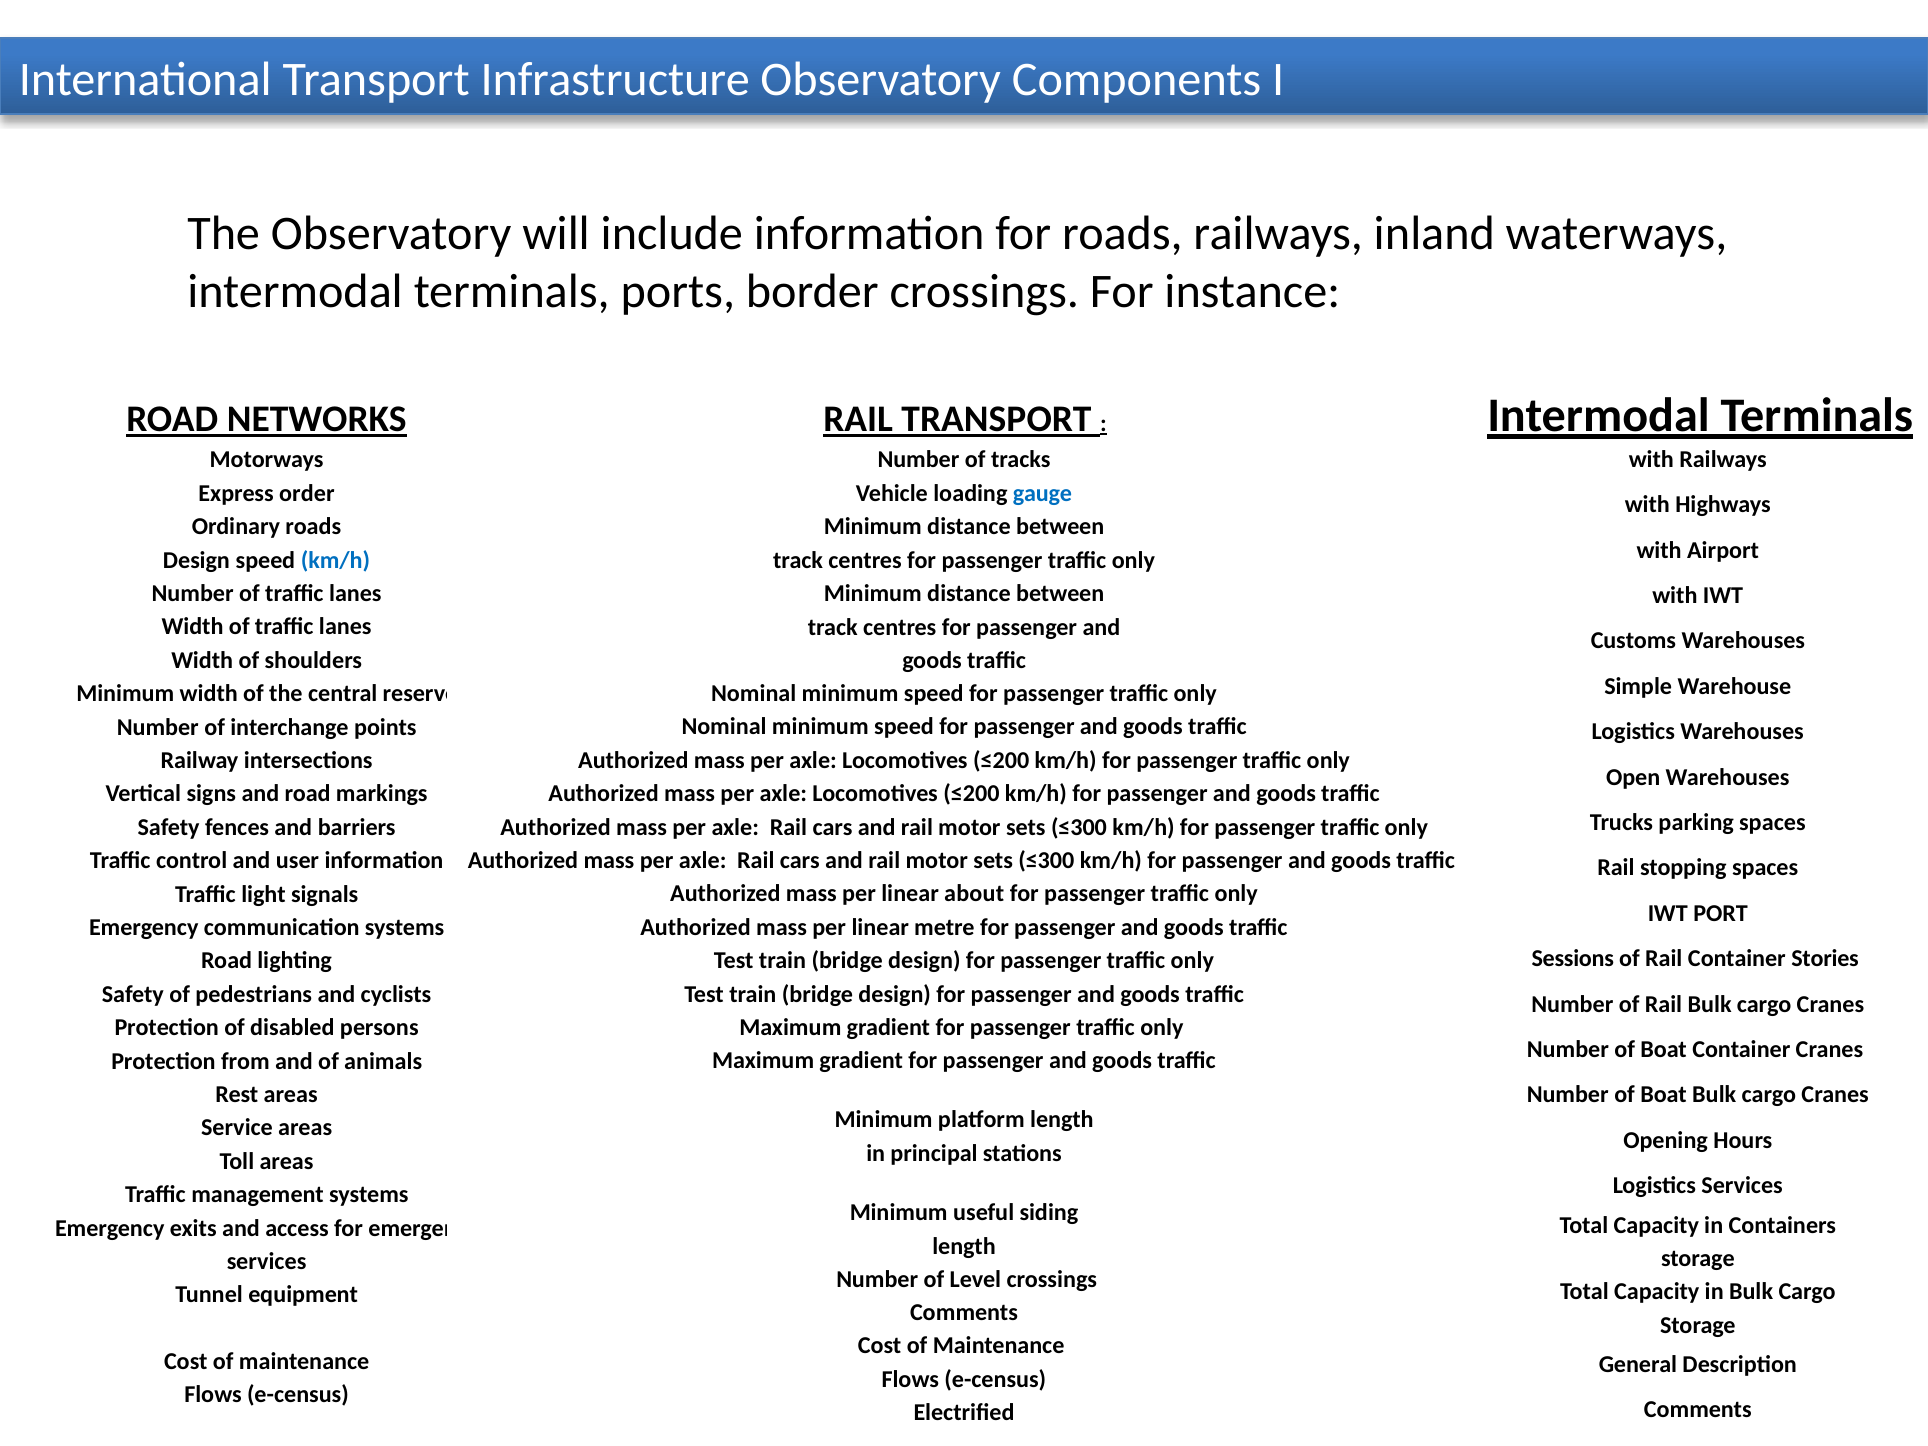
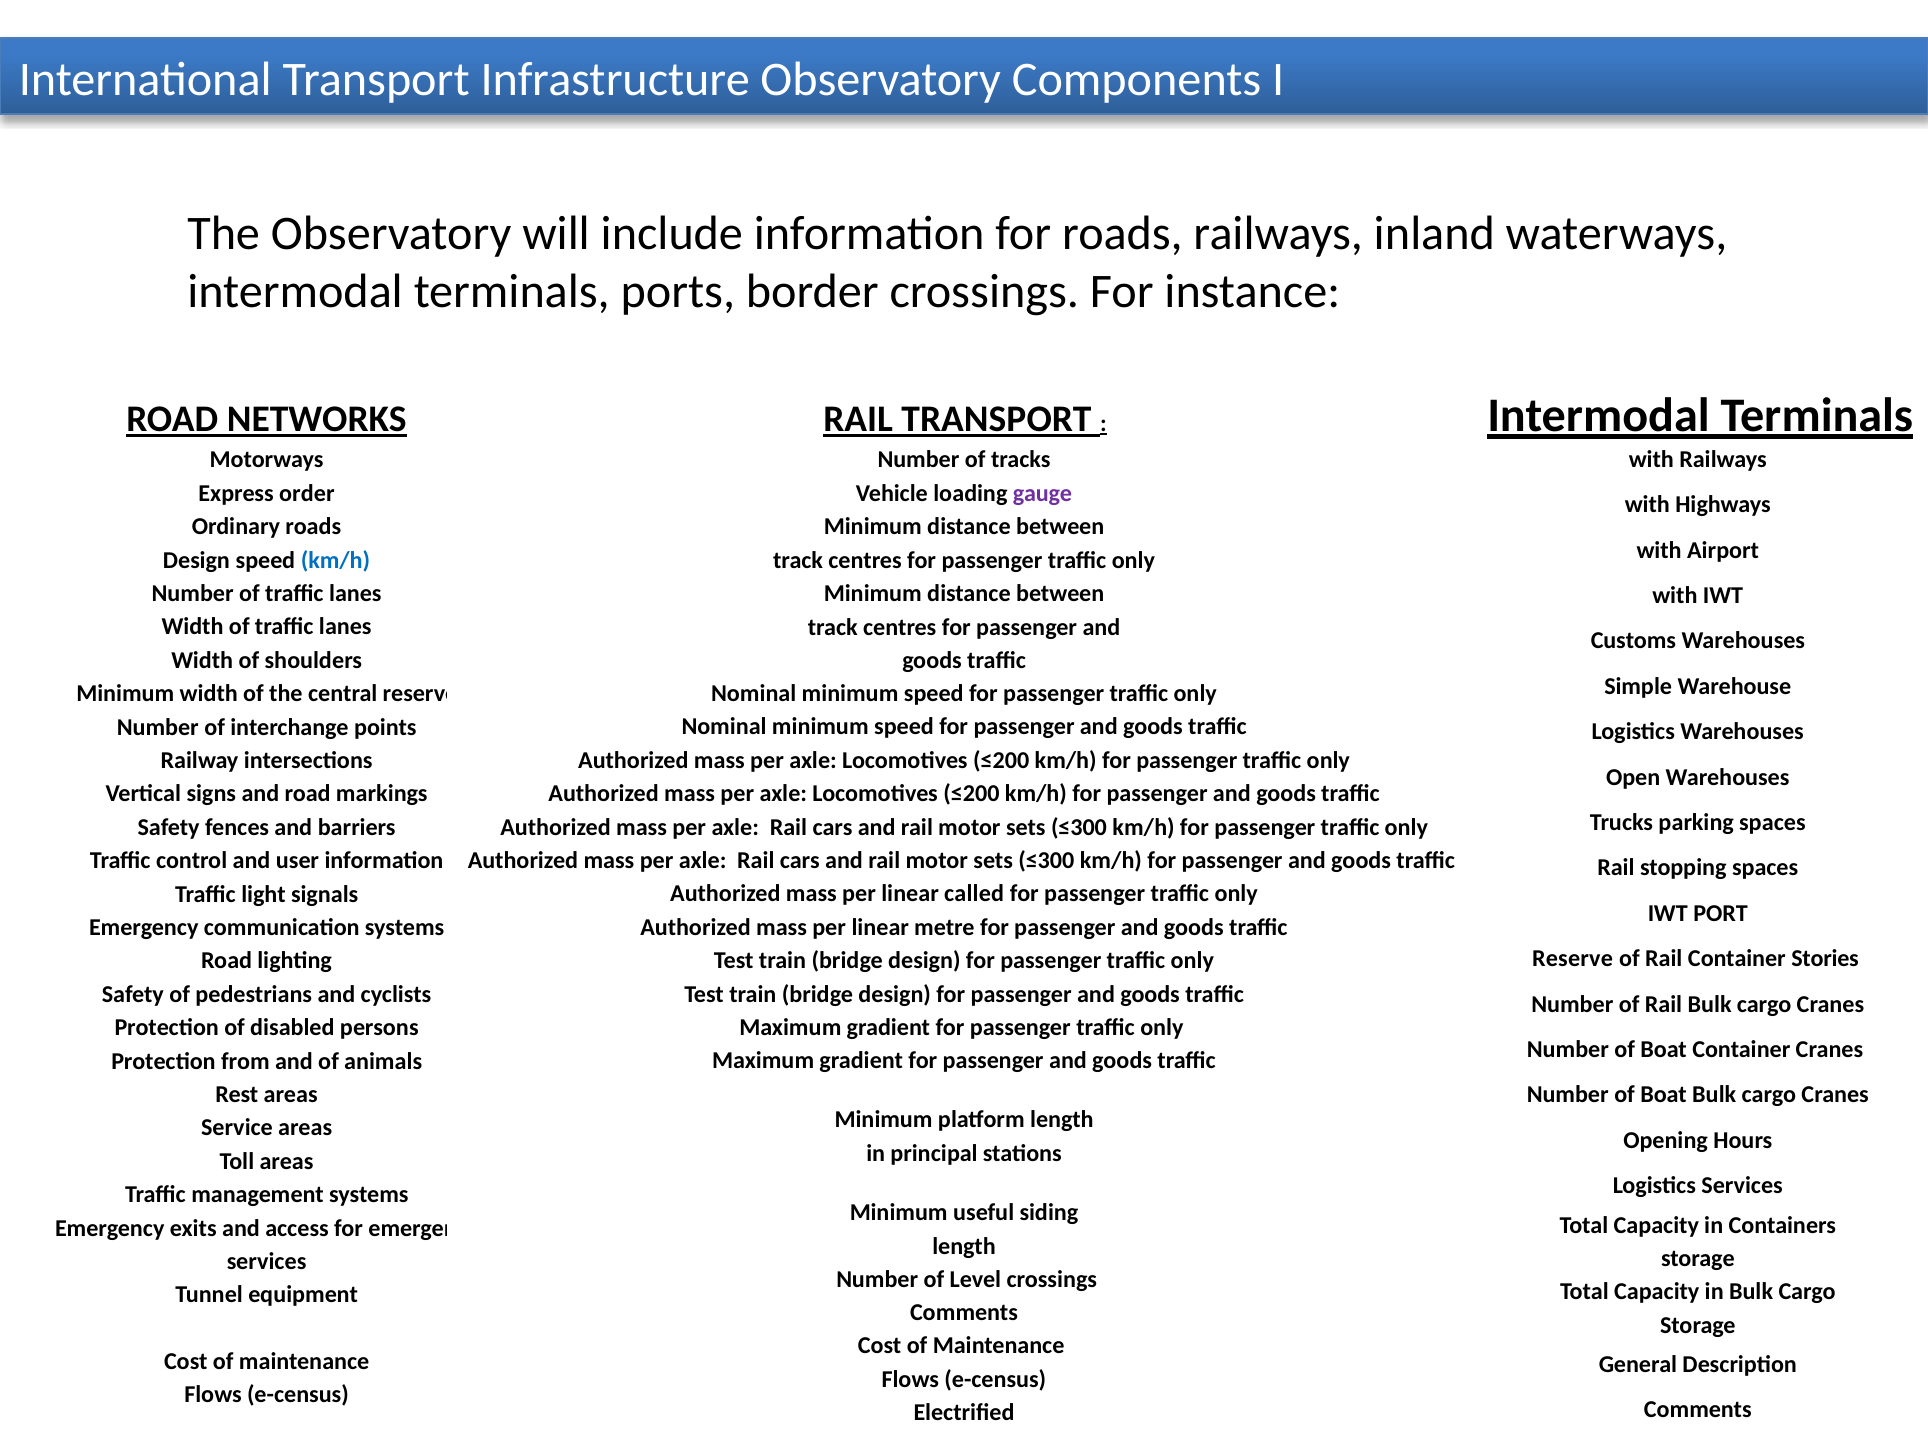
gauge colour: blue -> purple (1042, 493)
about: about -> called (974, 894)
Sessions: Sessions -> Reserve (1573, 959)
